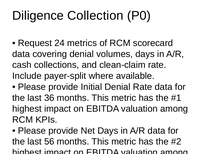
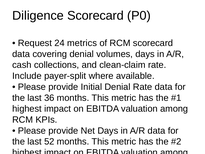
Diligence Collection: Collection -> Scorecard (95, 16)
56: 56 -> 52 (49, 141)
